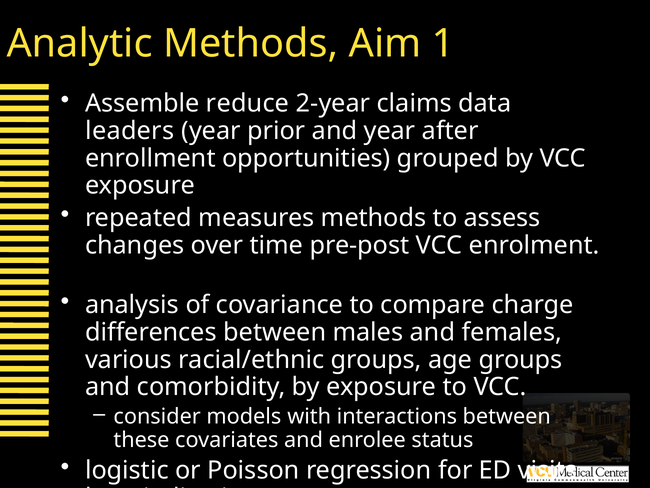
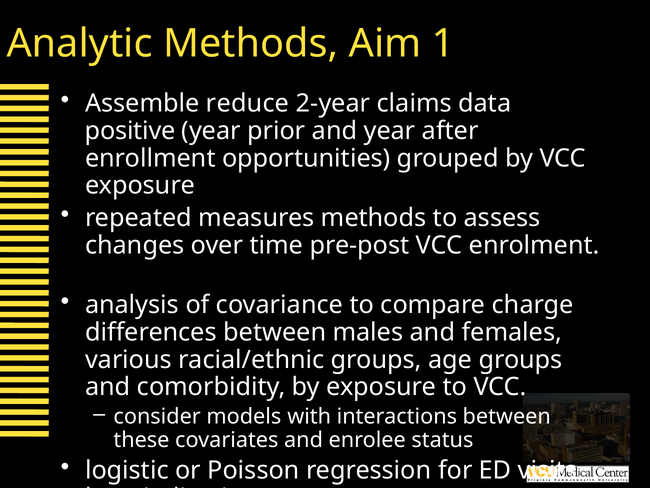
leaders: leaders -> positive (130, 131)
